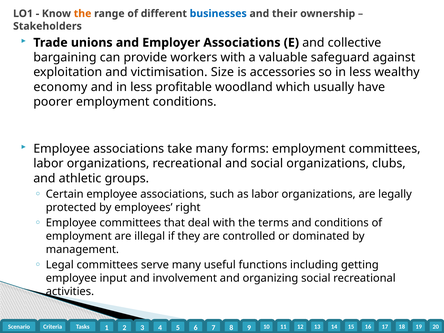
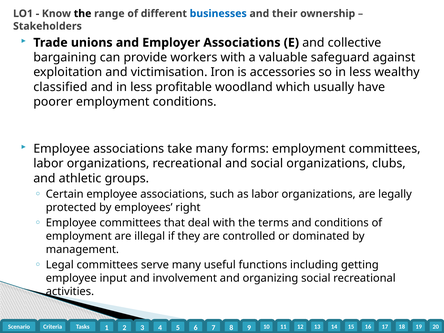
the colour: orange -> black (83, 14)
Size: Size -> Iron (223, 72)
economy: economy -> classified (60, 87)
